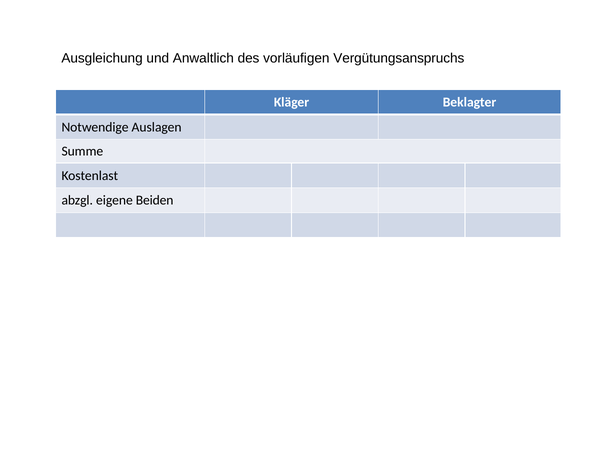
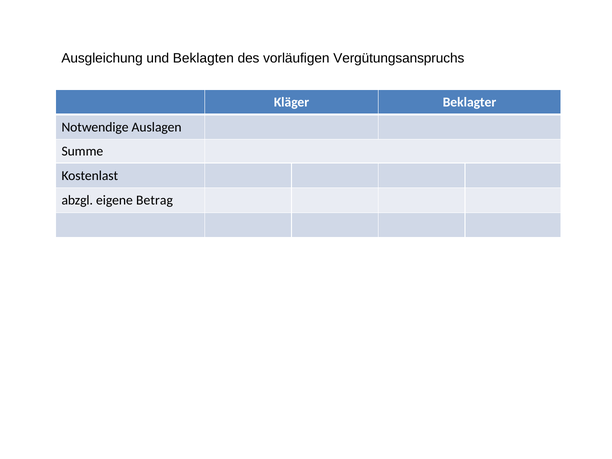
Anwaltlich: Anwaltlich -> Beklagten (203, 58)
Beiden: Beiden -> Betrag (154, 200)
